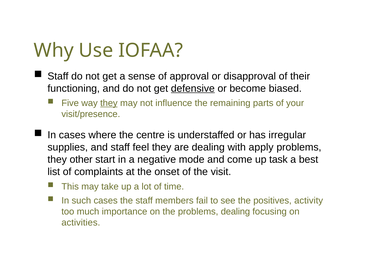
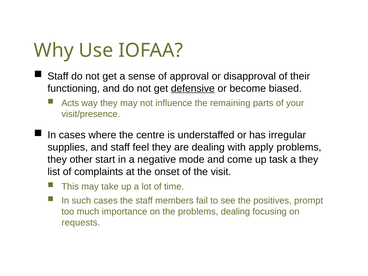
Five: Five -> Acts (70, 103)
they underline: present -> none (109, 103)
a best: best -> they (309, 160)
activity: activity -> prompt (309, 201)
activities: activities -> requests (81, 223)
